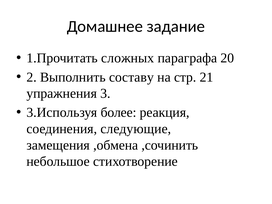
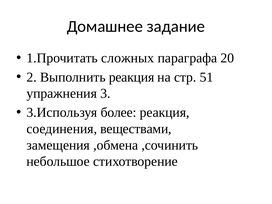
Выполнить составу: составу -> реакция (132, 77)
21: 21 -> 51 (207, 77)
следующие: следующие -> веществами (136, 129)
